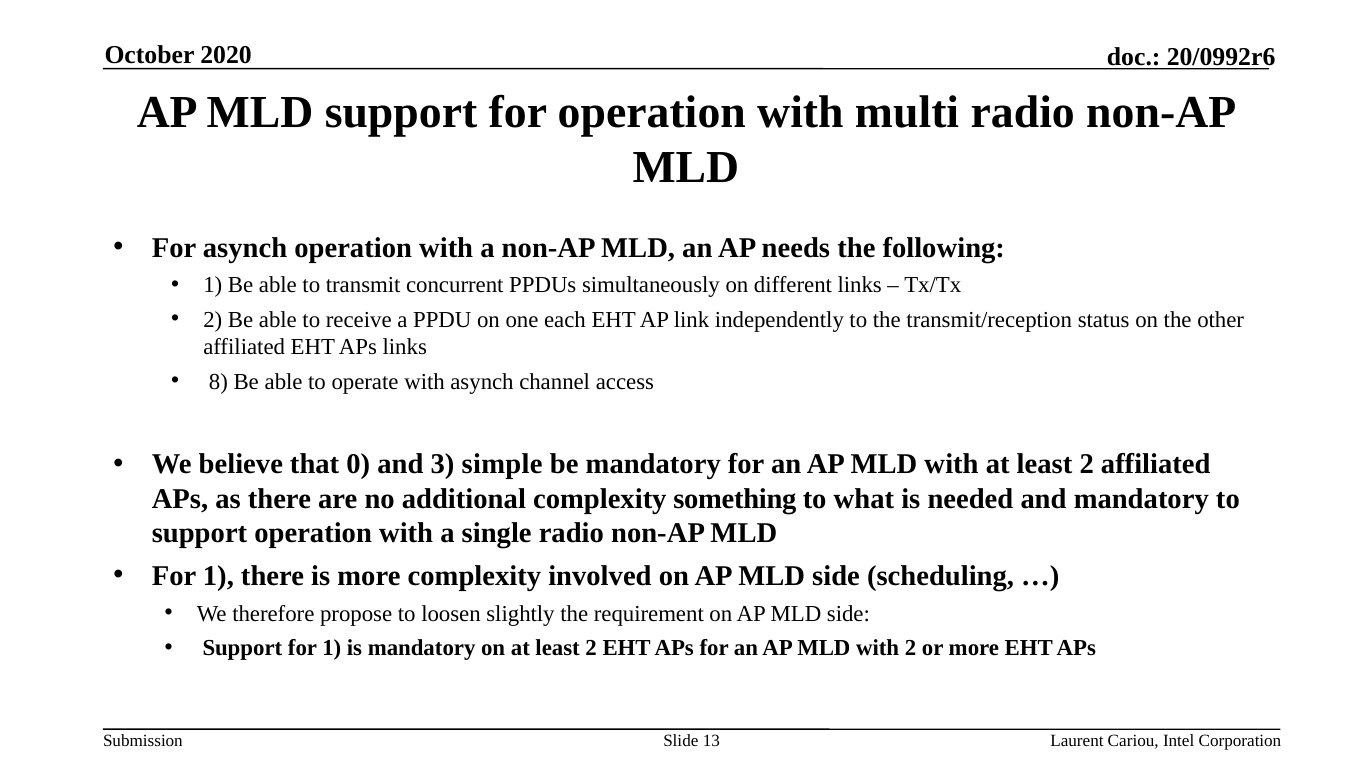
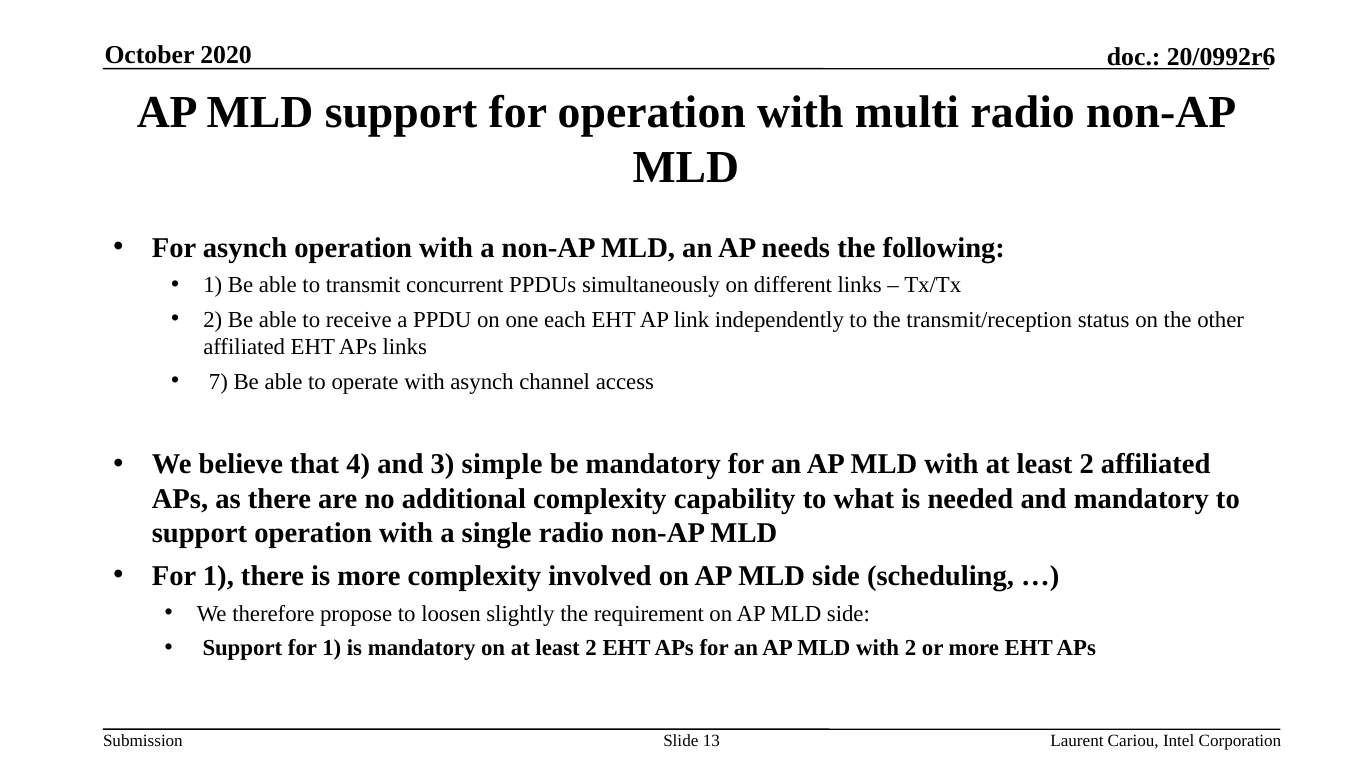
8: 8 -> 7 (218, 382)
0: 0 -> 4 (358, 464)
something: something -> capability (735, 499)
